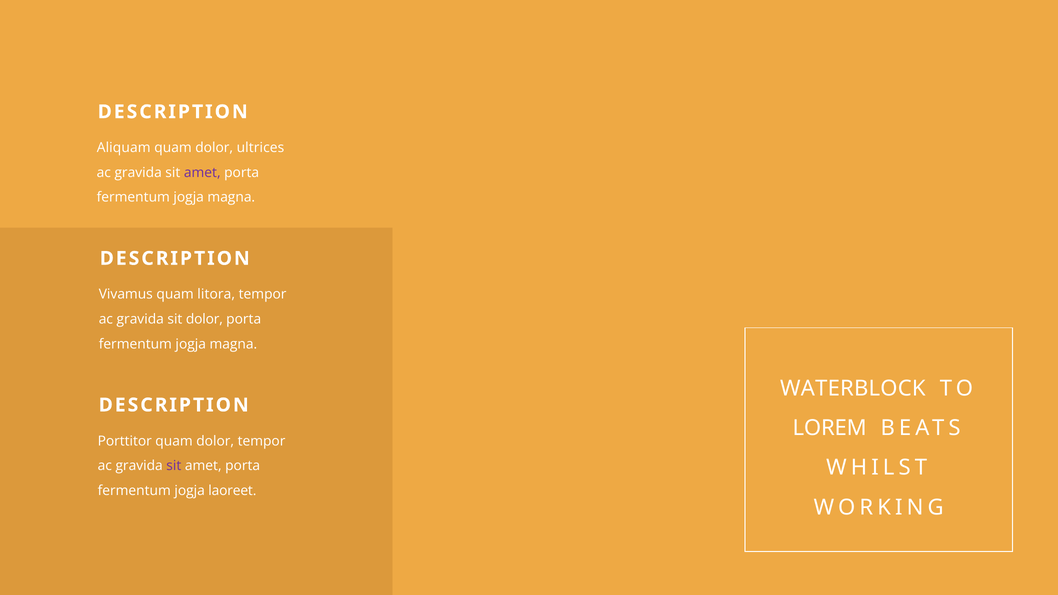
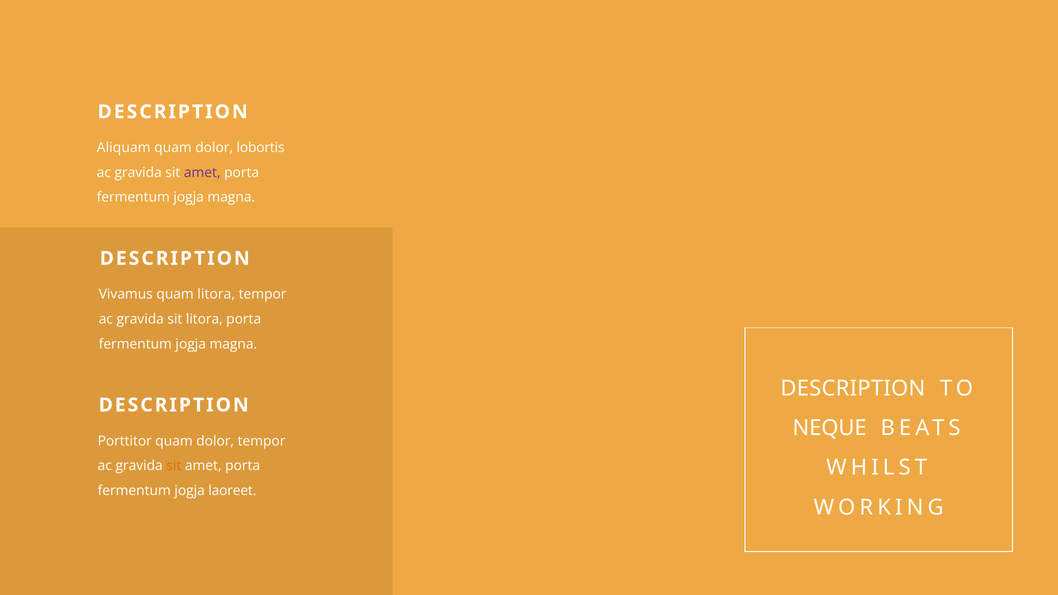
ultrices: ultrices -> lobortis (261, 148)
sit dolor: dolor -> litora (204, 319)
WATERBLOCK: WATERBLOCK -> DESCRIPTION (853, 388)
LOREM: LOREM -> NEQUE (830, 428)
sit colour: purple -> orange (174, 466)
